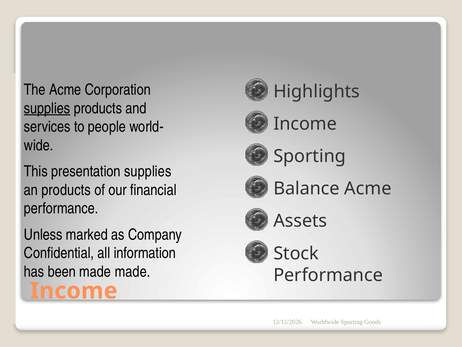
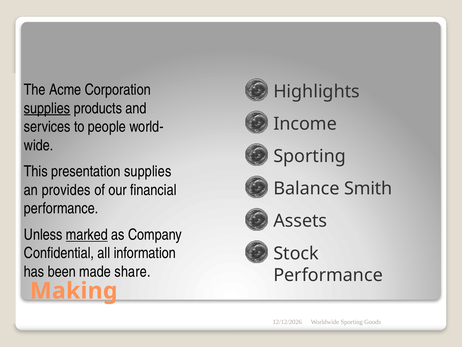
Balance Acme: Acme -> Smith (368, 188)
an products: products -> provides (66, 190)
marked underline: none -> present (87, 234)
made made: made -> share (133, 271)
Income: Income -> Making (74, 290)
